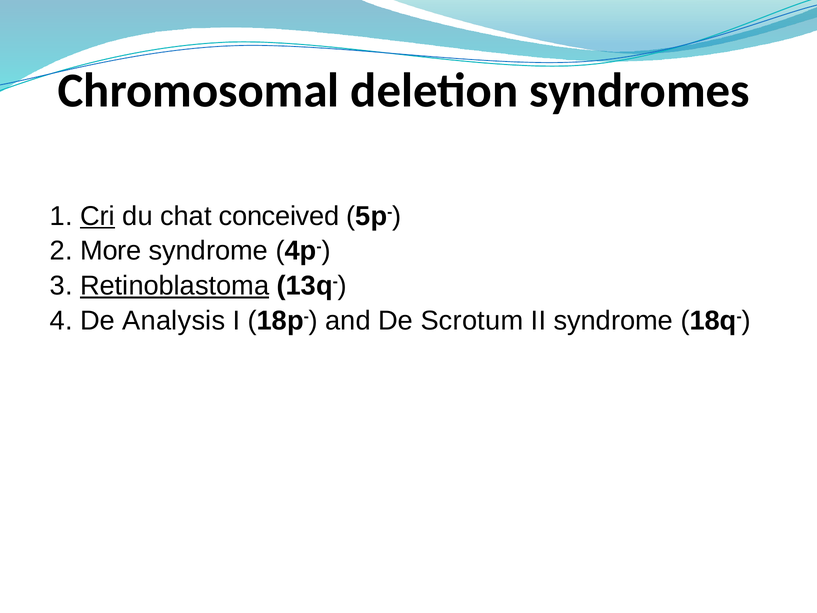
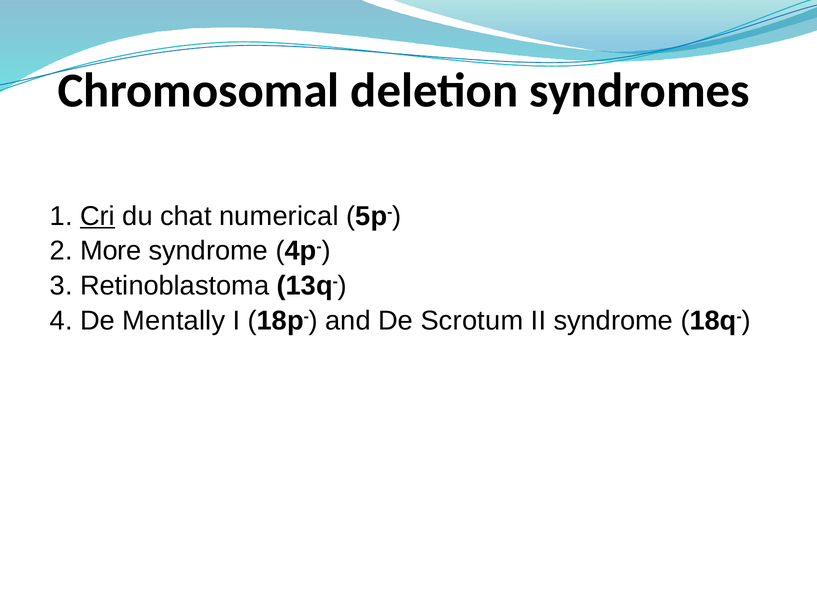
conceived: conceived -> numerical (279, 216)
Retinoblastoma underline: present -> none (175, 286)
Analysis: Analysis -> Mentally (174, 321)
